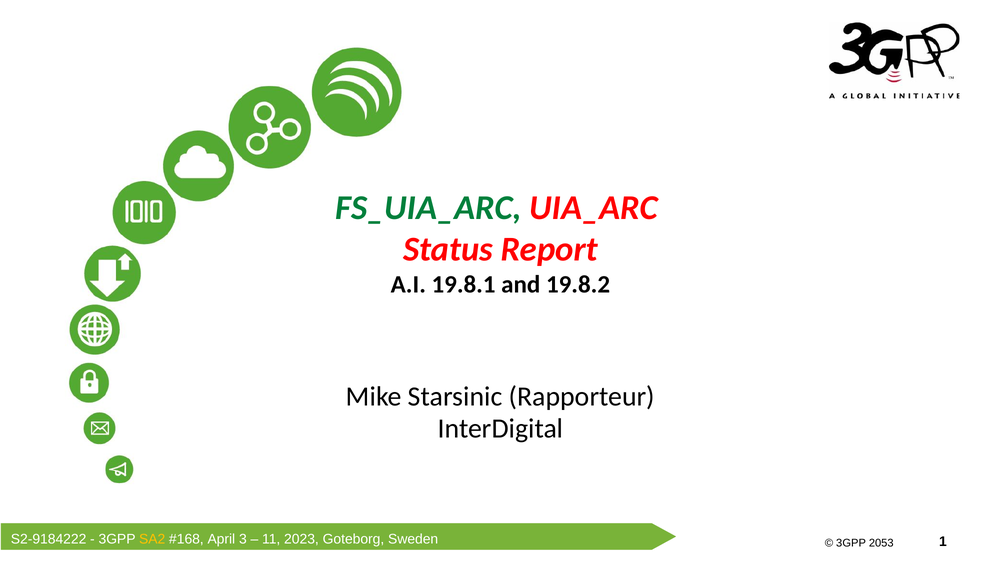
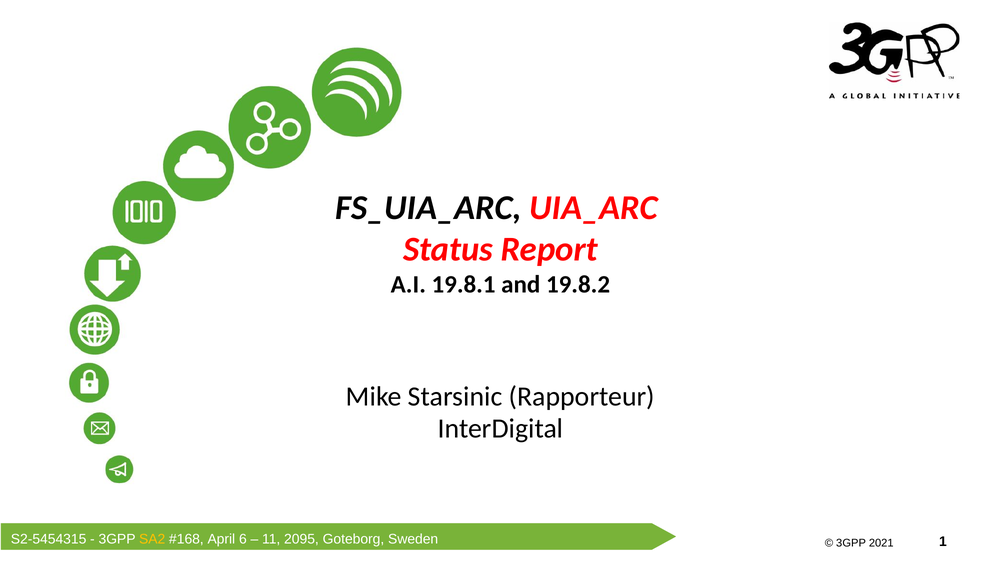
FS_UIA_ARC colour: green -> black (428, 208)
S2-9184222: S2-9184222 -> S2-5454315 (49, 539)
3: 3 -> 6 (243, 539)
2023: 2023 -> 2095 (301, 539)
2053: 2053 -> 2021 (881, 543)
